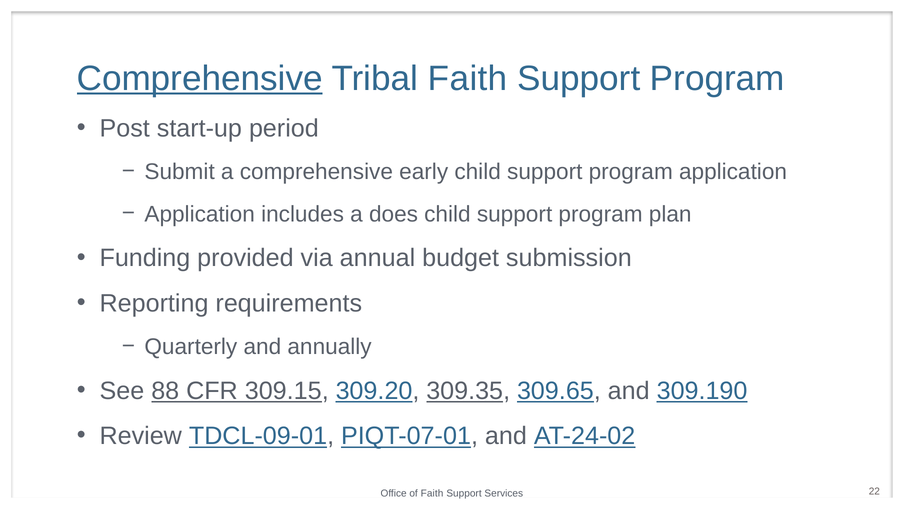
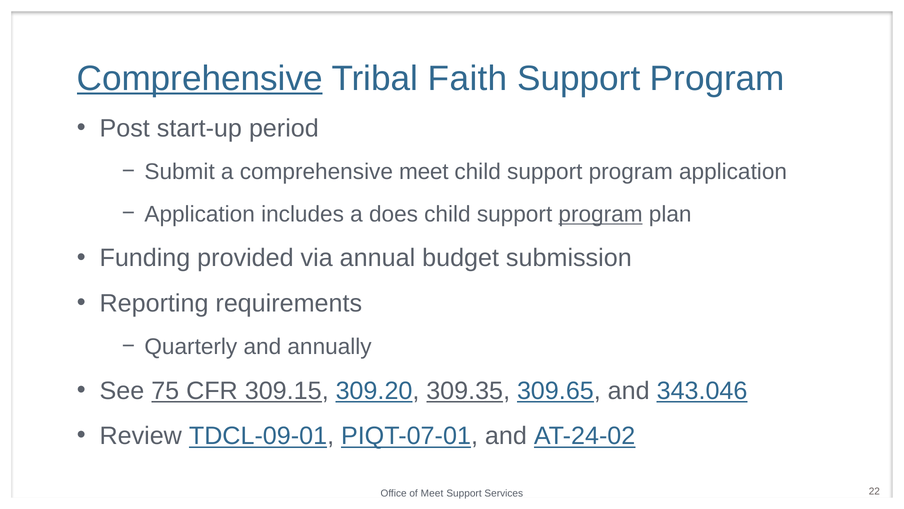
comprehensive early: early -> meet (424, 172)
program underline: none -> present (601, 214)
88: 88 -> 75 (165, 390)
309.190: 309.190 -> 343.046 (702, 390)
Faith: Faith -> Meet (432, 493)
